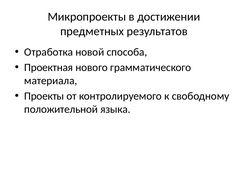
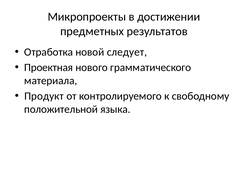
способа: способа -> следует (127, 52)
Проекты: Проекты -> Продукт (44, 96)
